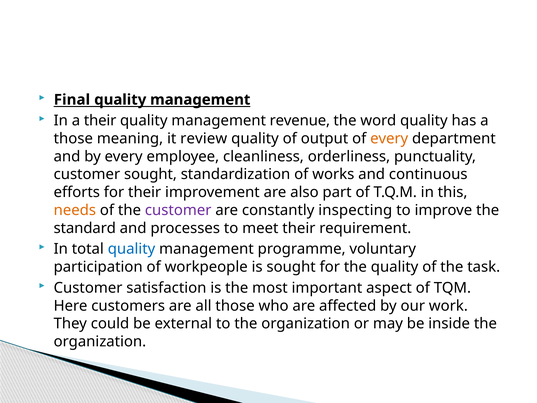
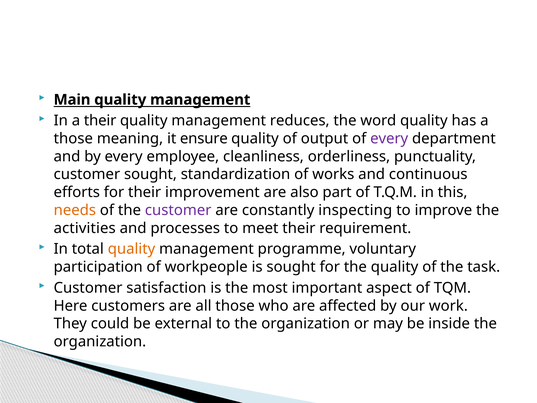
Final: Final -> Main (72, 100)
revenue: revenue -> reduces (300, 121)
review: review -> ensure (204, 138)
every colour: orange -> purple (389, 138)
standard: standard -> activities (85, 228)
quality colour: blue -> orange (132, 249)
